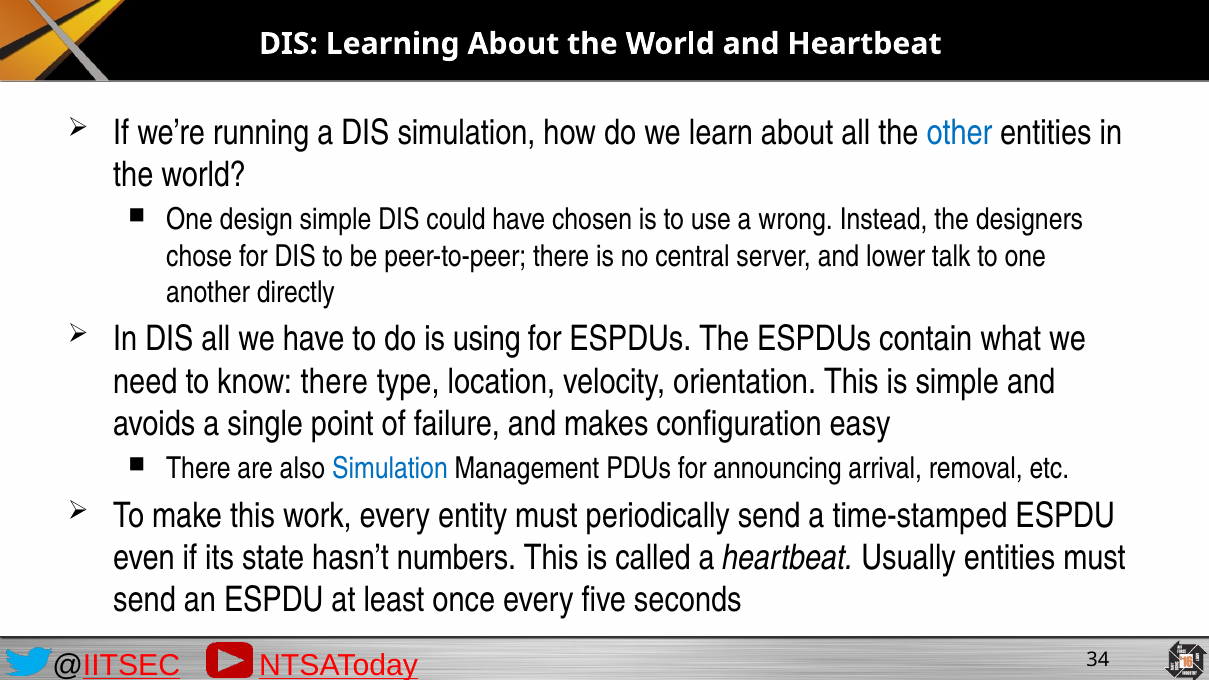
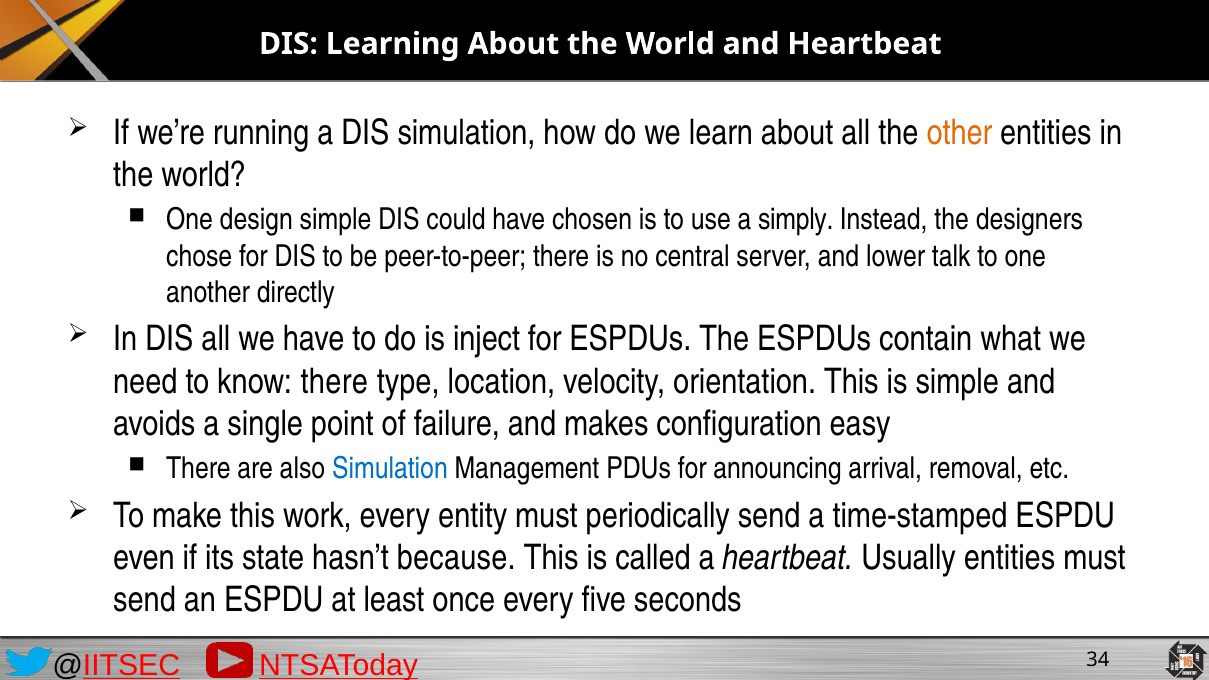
other colour: blue -> orange (959, 133)
wrong: wrong -> simply (796, 220)
using: using -> inject (487, 339)
numbers: numbers -> because (456, 558)
